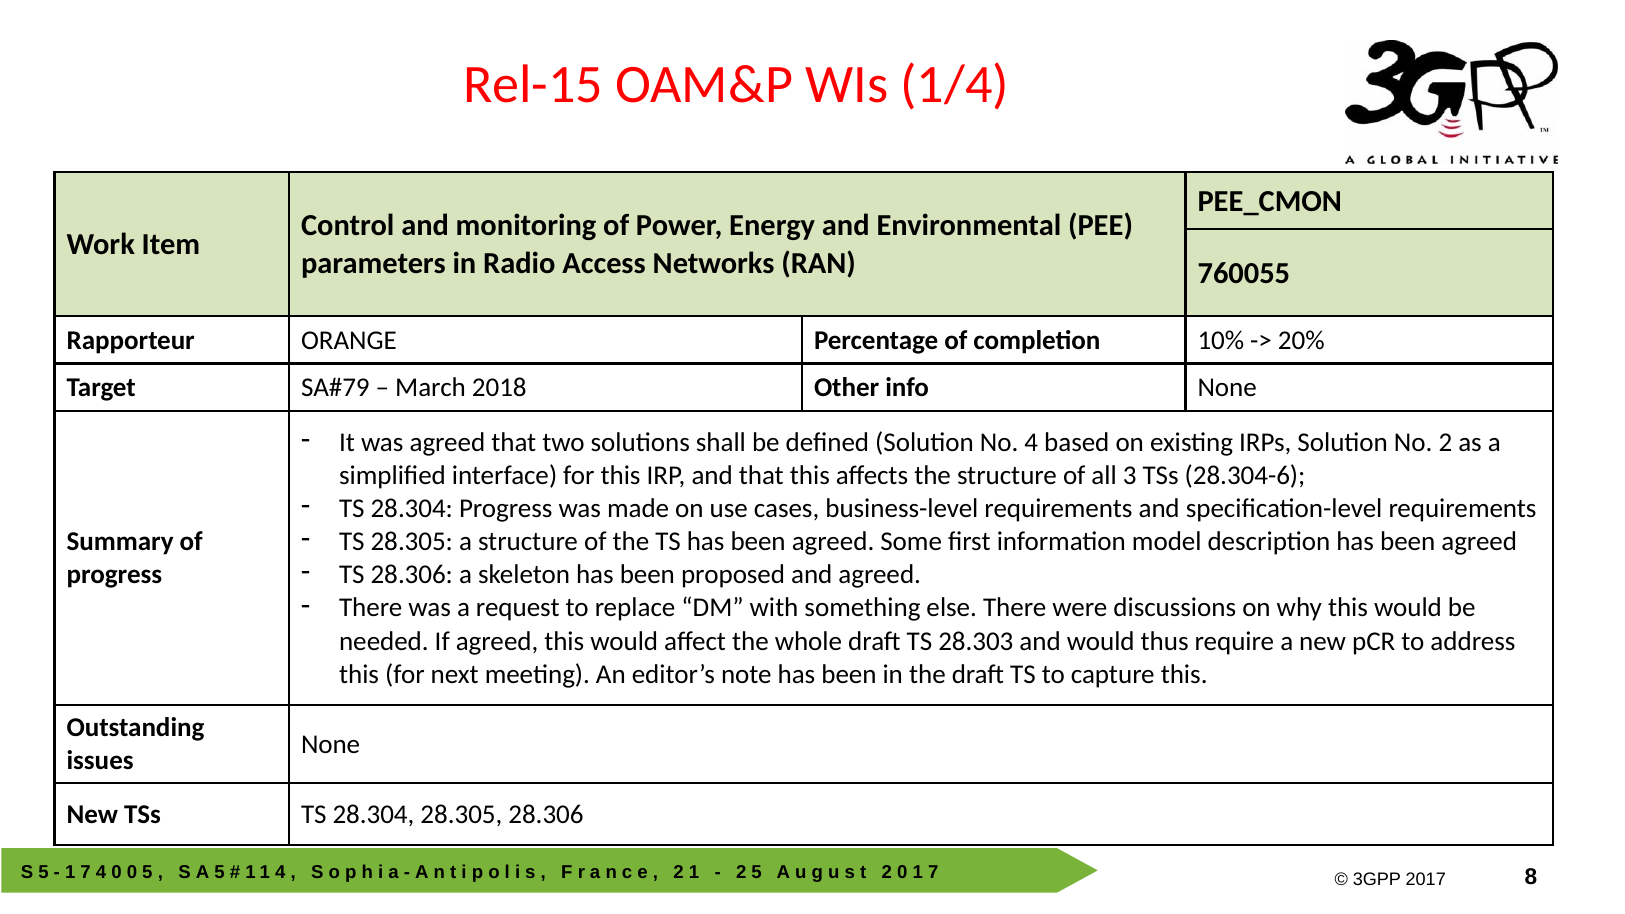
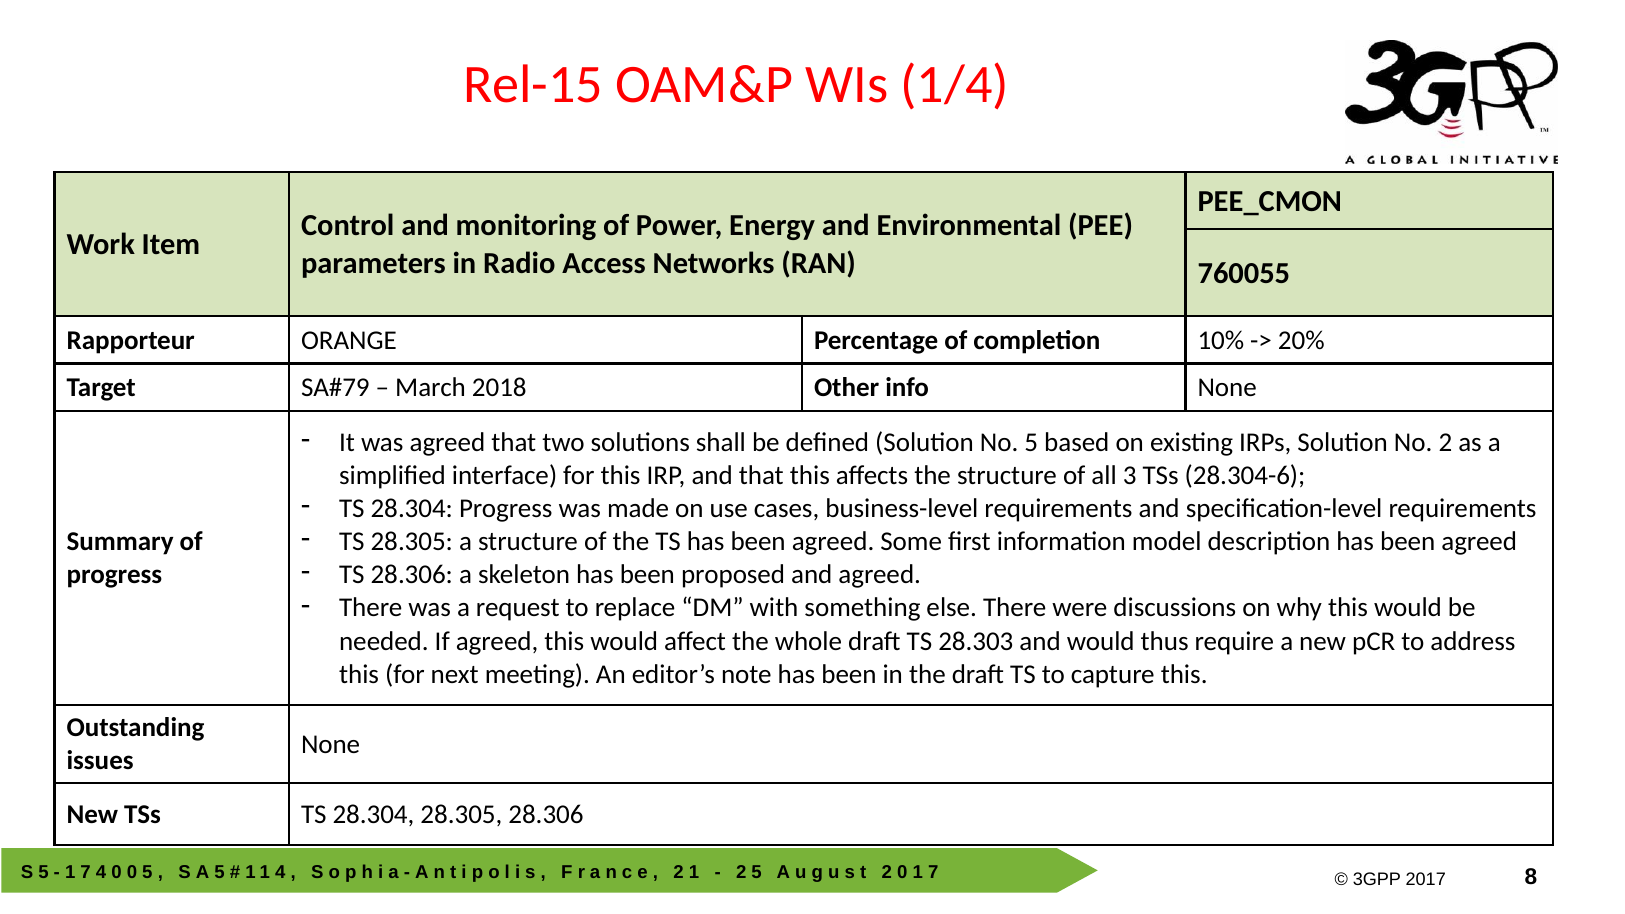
No 4: 4 -> 5 (1031, 442)
